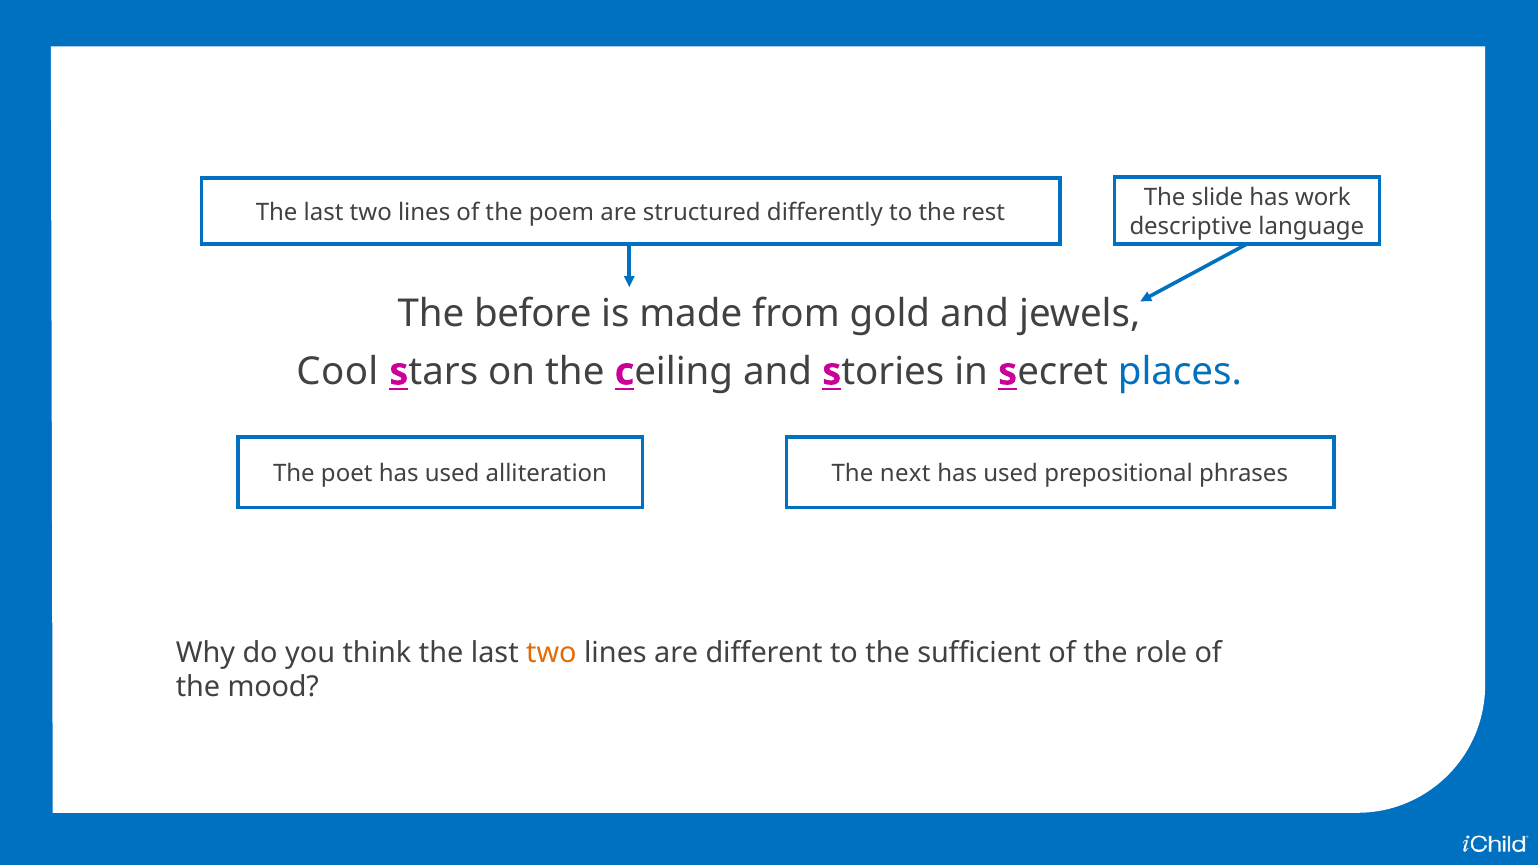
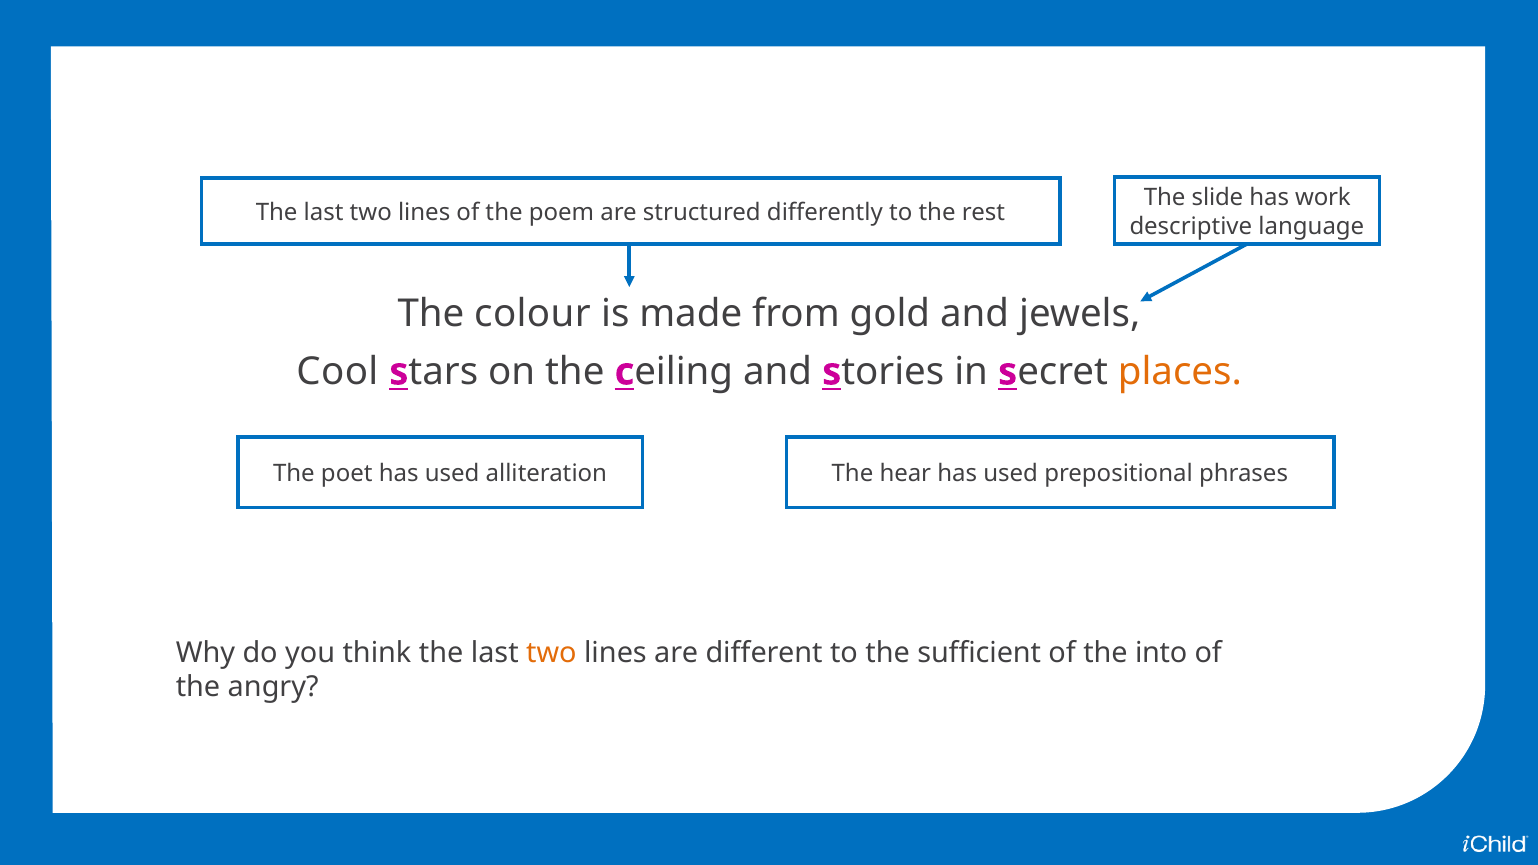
before: before -> colour (532, 313)
places colour: blue -> orange (1180, 372)
next: next -> hear (905, 474)
role: role -> into (1161, 653)
mood: mood -> angry (273, 687)
